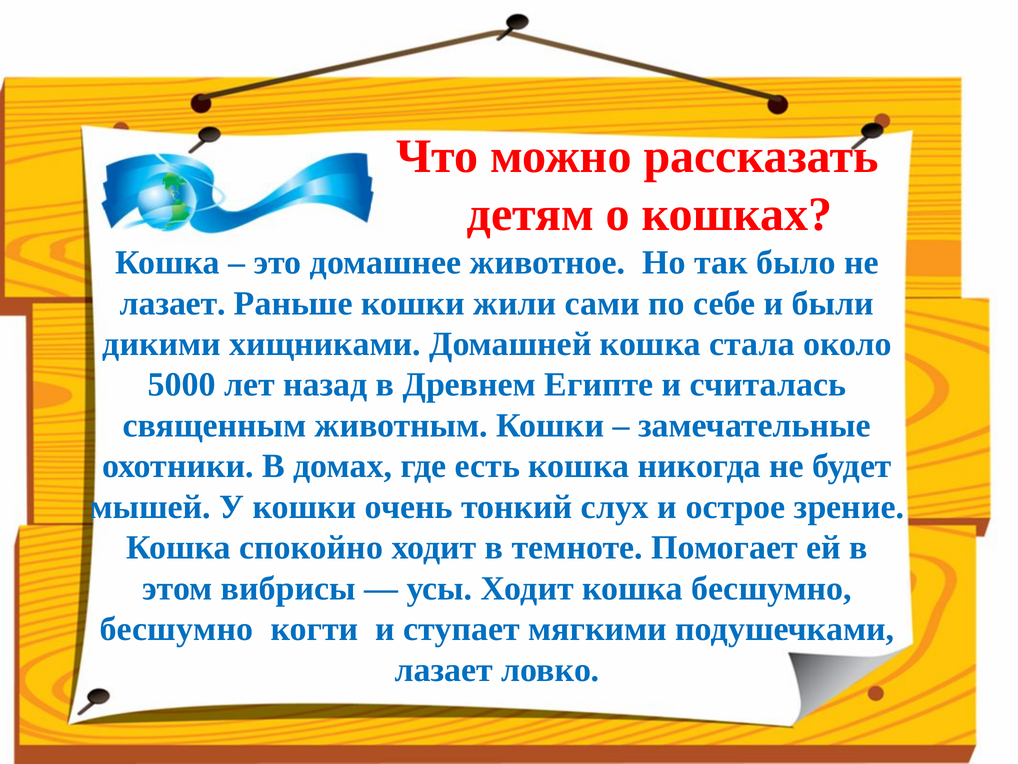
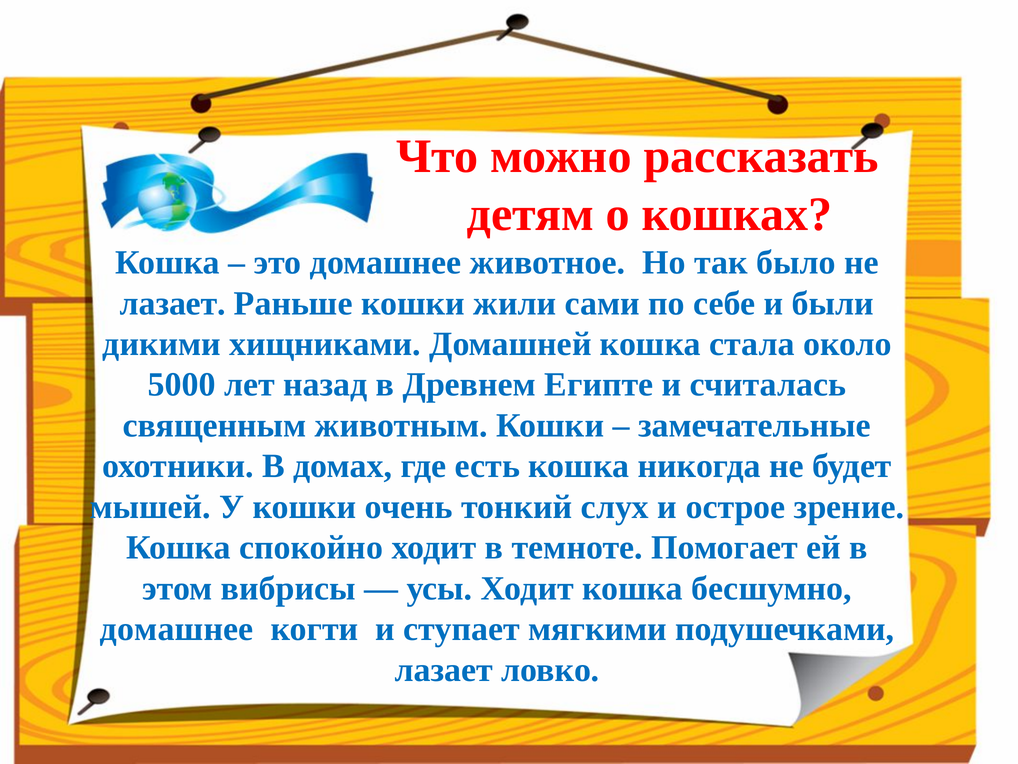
бесшумно: бесшумно -> домашнее (177, 629)
